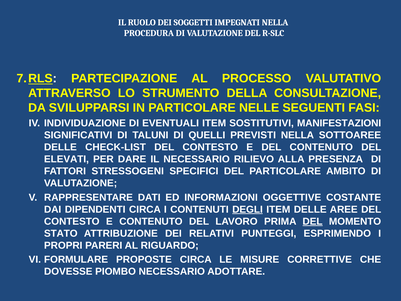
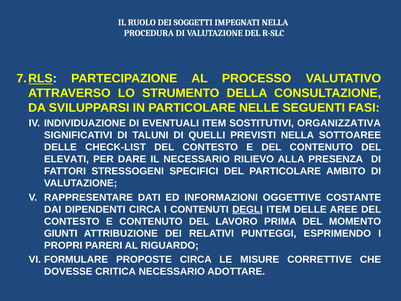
MANIFESTAZIONI: MANIFESTAZIONI -> ORGANIZZATIVA (339, 123)
DEL underline: present -> none (313, 221)
STATO: STATO -> GIUNTI (61, 233)
PIOMBO: PIOMBO -> CRITICA (116, 271)
